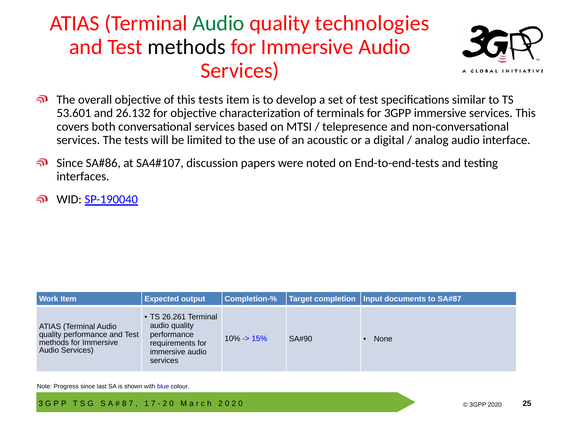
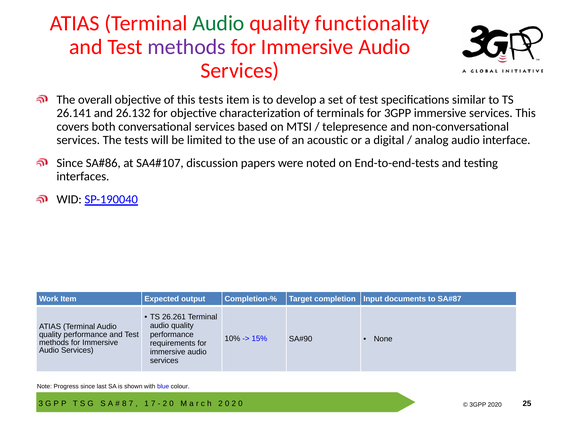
technologies: technologies -> functionality (372, 23)
methods colour: black -> purple (187, 47)
53.601: 53.601 -> 26.141 (74, 113)
